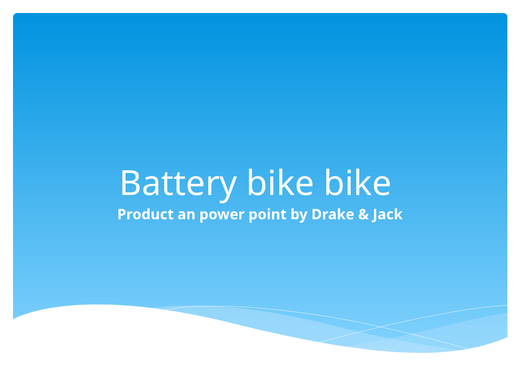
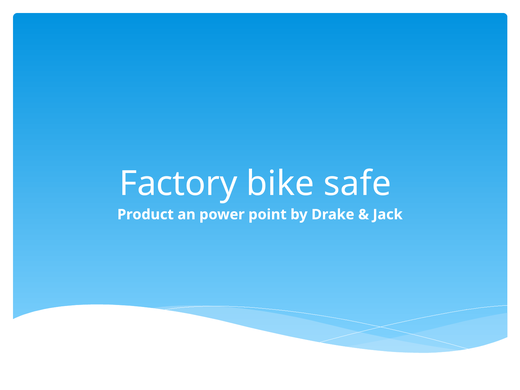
Battery: Battery -> Factory (178, 184)
bike bike: bike -> safe (357, 184)
